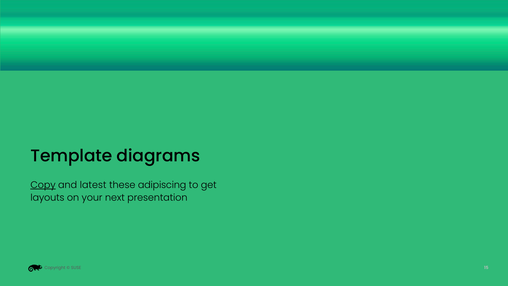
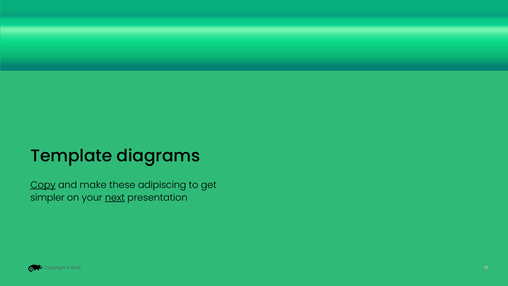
latest: latest -> make (93, 185)
layouts: layouts -> simpler (47, 197)
next underline: none -> present (115, 197)
